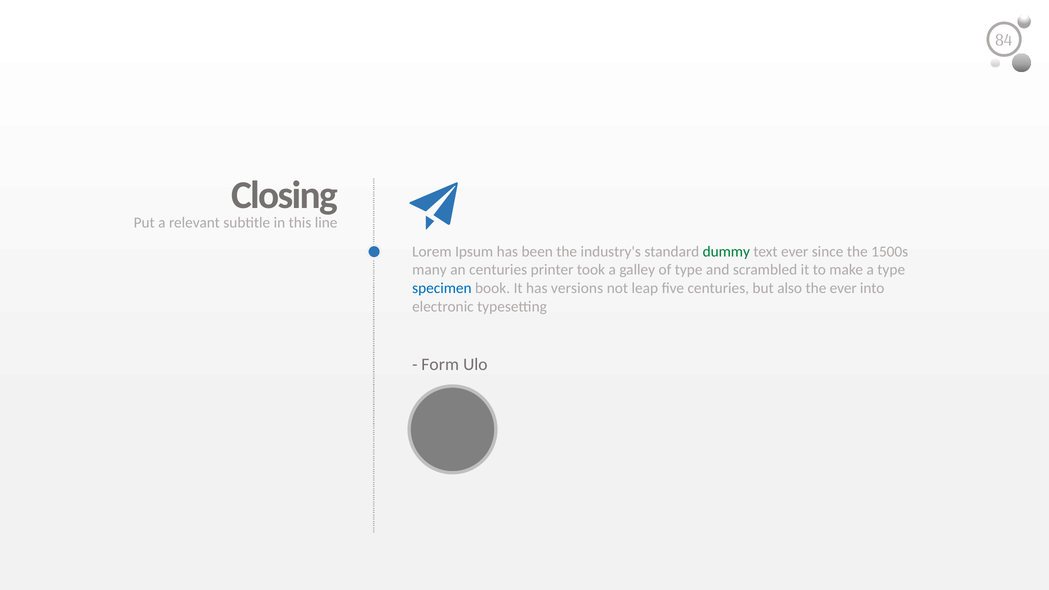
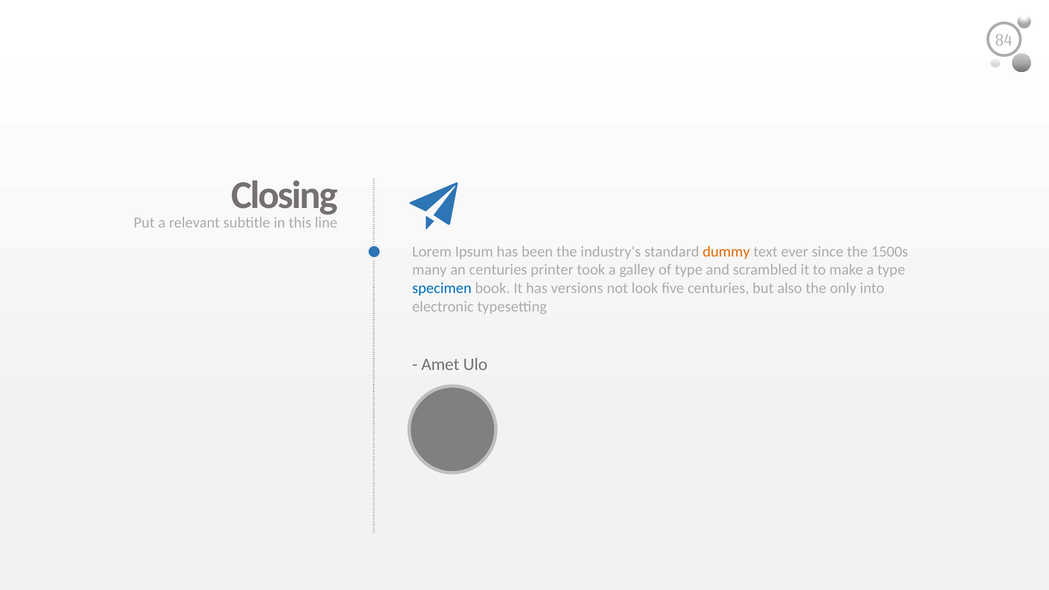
dummy colour: green -> orange (726, 252)
leap: leap -> look (645, 288)
the ever: ever -> only (843, 288)
Form: Form -> Amet (440, 365)
